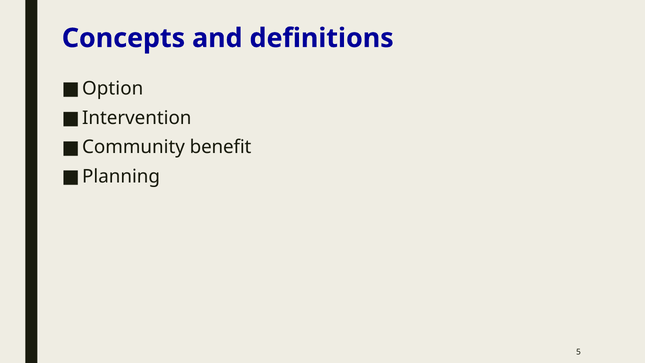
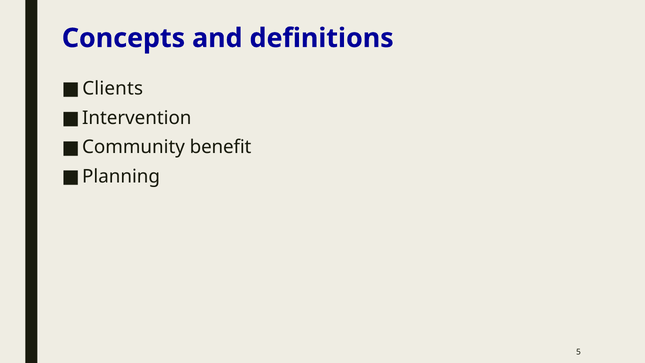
Option: Option -> Clients (113, 88)
